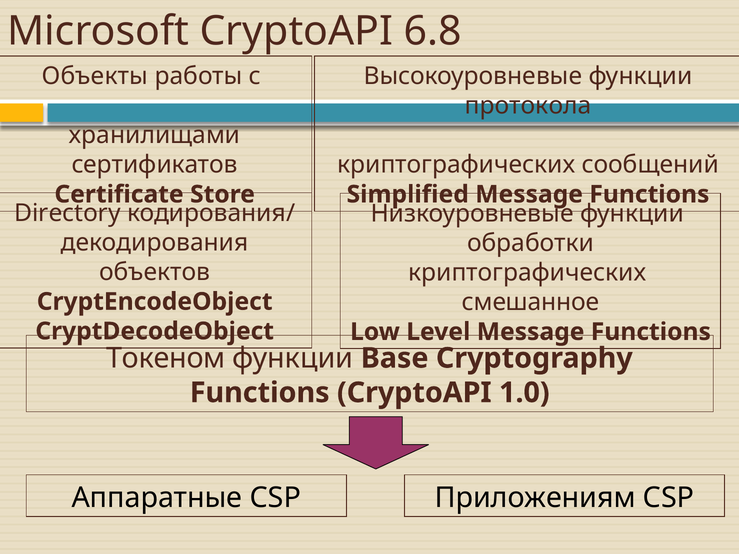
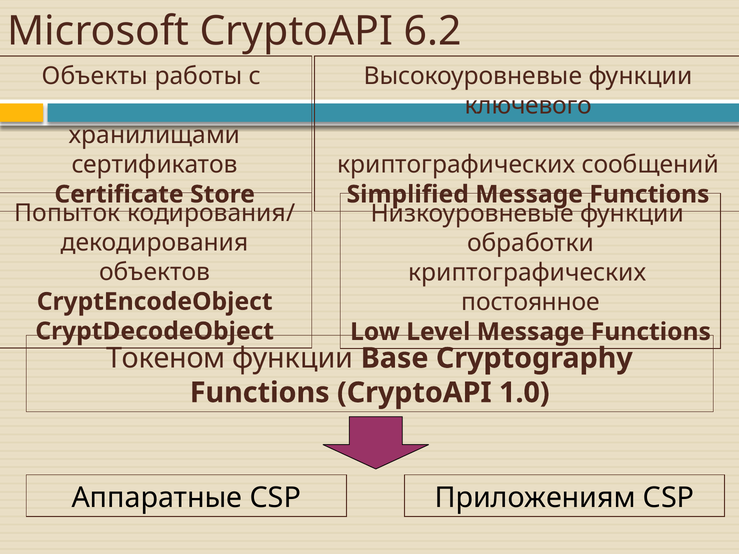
6.8: 6.8 -> 6.2 (433, 31)
протокола: протокола -> ключевого (528, 106)
Directory: Directory -> Попыток (67, 213)
смешанное: смешанное -> постоянное (531, 302)
